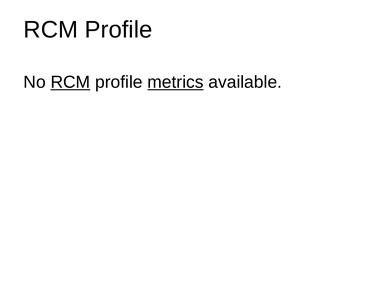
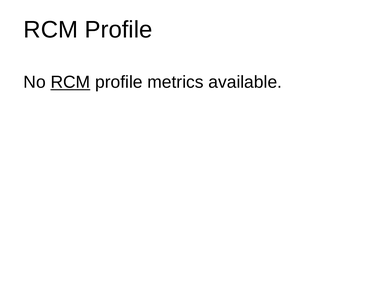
metrics underline: present -> none (175, 82)
